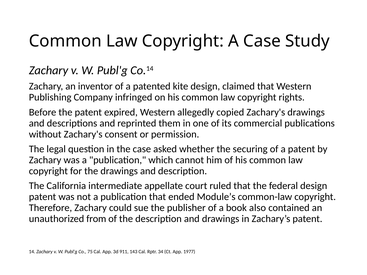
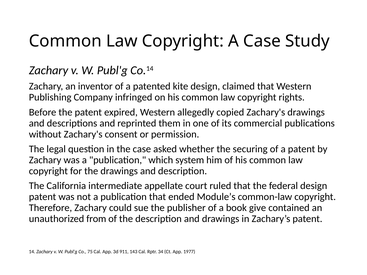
cannot: cannot -> system (190, 160)
also: also -> give (258, 208)
